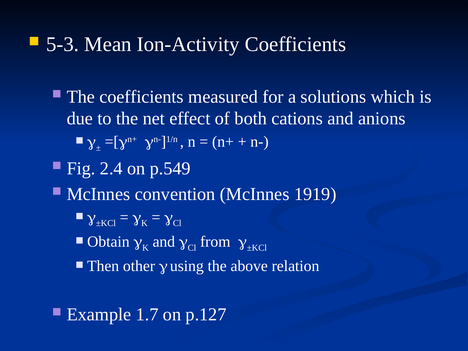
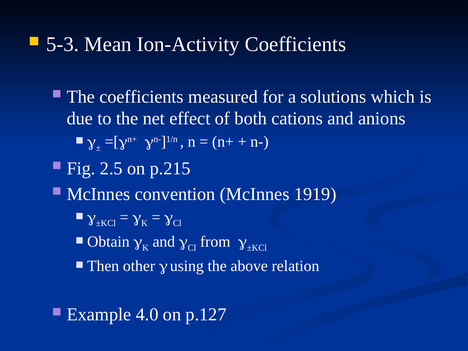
2.4: 2.4 -> 2.5 (111, 169)
p.549: p.549 -> p.215 (170, 169)
1.7: 1.7 -> 4.0 (147, 315)
